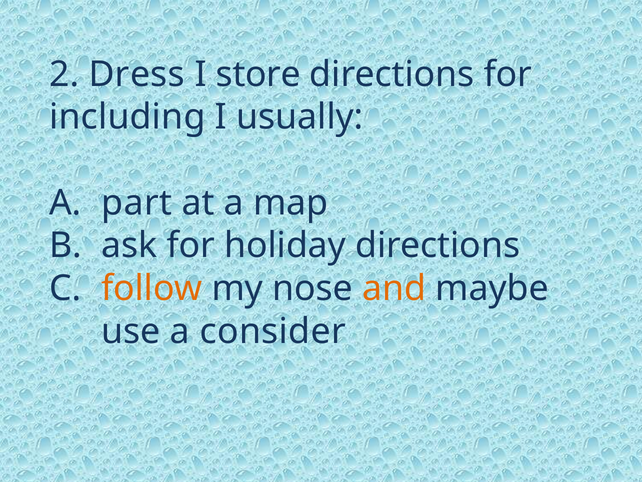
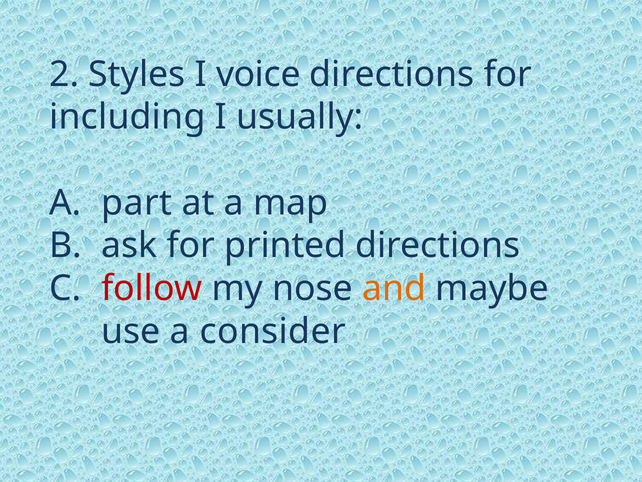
Dress: Dress -> Styles (137, 74)
store: store -> voice (258, 74)
holiday: holiday -> printed (285, 245)
follow colour: orange -> red (152, 288)
